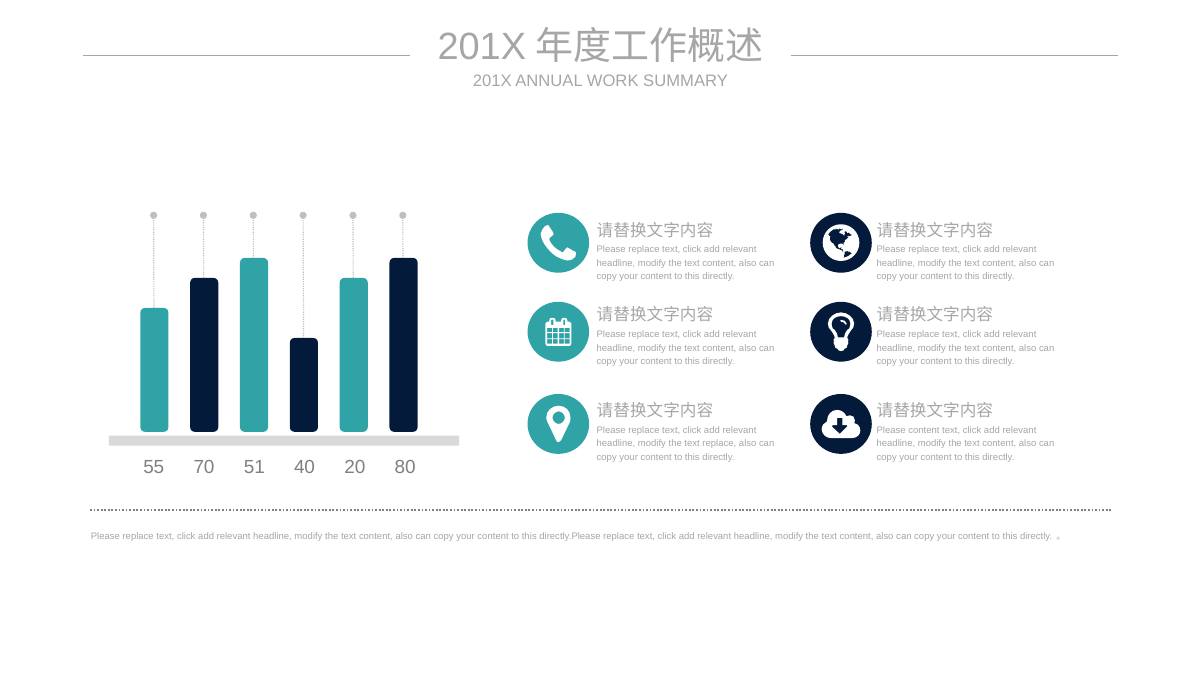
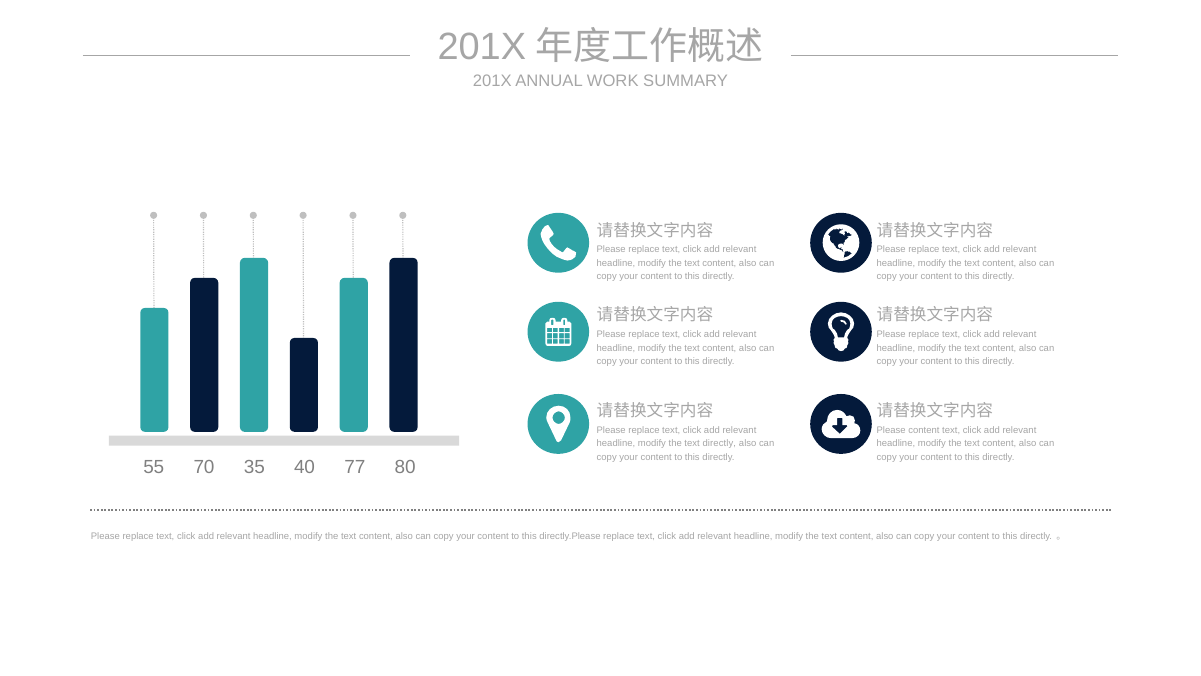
text replace: replace -> directly (719, 444)
51: 51 -> 35 (254, 466)
20: 20 -> 77 (355, 466)
